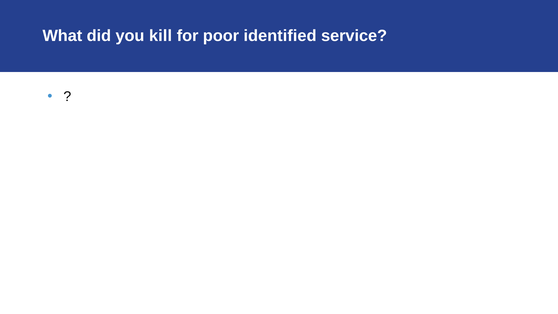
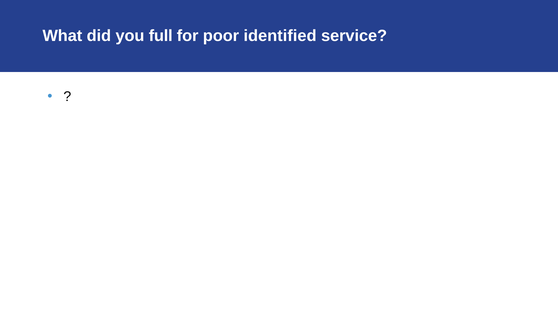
kill: kill -> full (161, 36)
